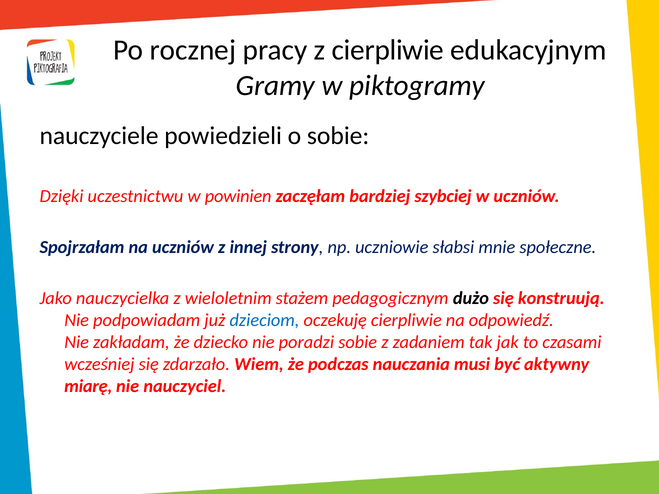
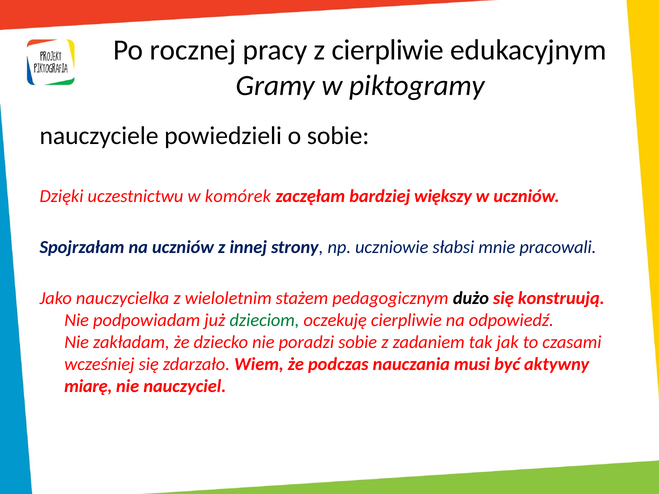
powinien: powinien -> komórek (238, 196)
szybciej: szybciej -> większy (443, 196)
społeczne: społeczne -> pracowali (558, 247)
dzieciom colour: blue -> green (264, 321)
